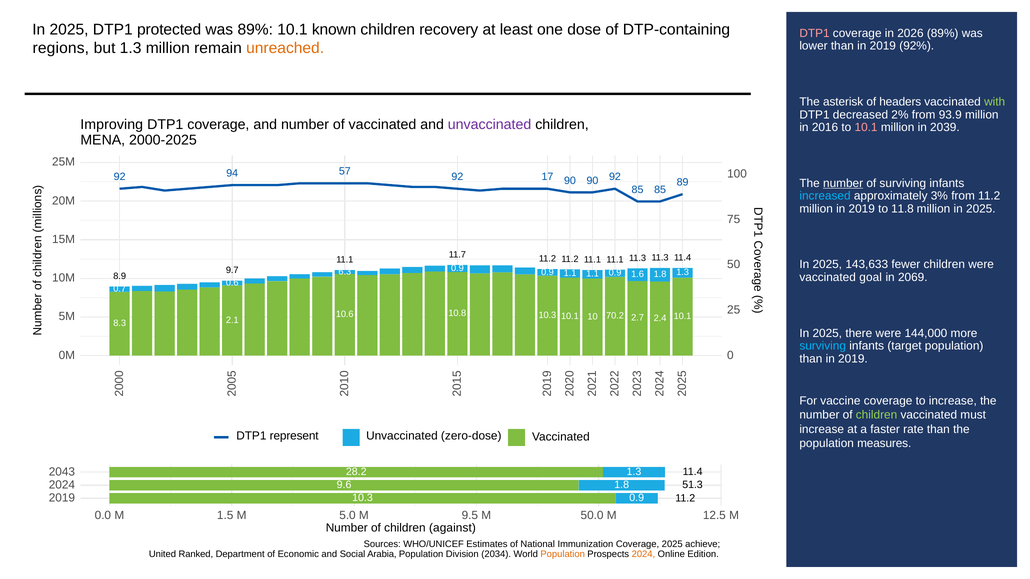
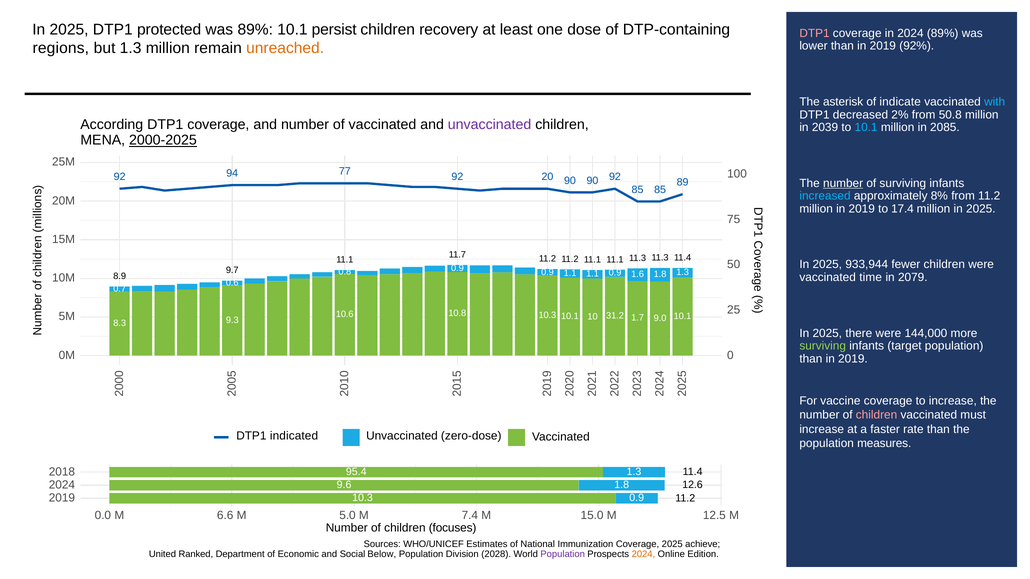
known: known -> persist (334, 30)
in 2026: 2026 -> 2024 (910, 33)
headers: headers -> indicate (900, 102)
with colour: light green -> light blue (995, 102)
93.9: 93.9 -> 50.8 (950, 115)
Improving: Improving -> According (112, 125)
2016: 2016 -> 2039 (825, 127)
10.1 colour: pink -> light blue (866, 127)
2039: 2039 -> 2085 (945, 127)
2000-2025 underline: none -> present (163, 140)
57: 57 -> 77 (345, 172)
17: 17 -> 20 (547, 177)
3%: 3% -> 8% (939, 196)
11.8: 11.8 -> 17.4 (902, 209)
143,633: 143,633 -> 933,944 (867, 265)
6.3: 6.3 -> 0.8 (345, 272)
goal: goal -> time (871, 277)
2069: 2069 -> 2079 (913, 277)
70.2: 70.2 -> 31.2 (615, 316)
2.7: 2.7 -> 1.7 (638, 318)
2.4: 2.4 -> 9.0 (660, 318)
2.1: 2.1 -> 9.3 (232, 320)
surviving colour: light blue -> light green (823, 346)
children colour: light green -> pink (877, 415)
represent: represent -> indicated (294, 436)
2043: 2043 -> 2018 (62, 472)
28.2: 28.2 -> 95.4 (356, 472)
51.3: 51.3 -> 12.6 (692, 485)
1.5: 1.5 -> 6.6 (225, 516)
9.5: 9.5 -> 7.4 (470, 516)
50.0: 50.0 -> 15.0 (592, 516)
against: against -> focuses (453, 528)
Arabia: Arabia -> Below (382, 555)
2034: 2034 -> 2028 (496, 555)
Population colour: orange -> purple (563, 555)
